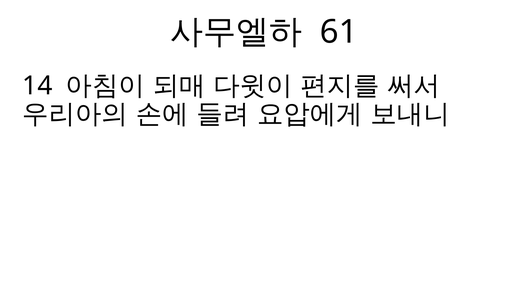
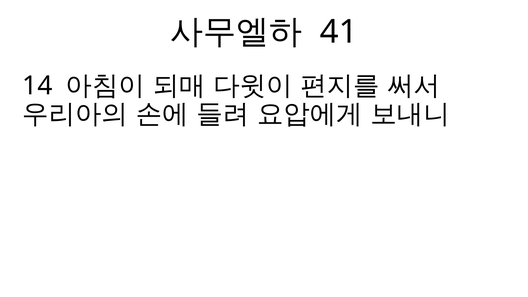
61: 61 -> 41 (339, 32)
